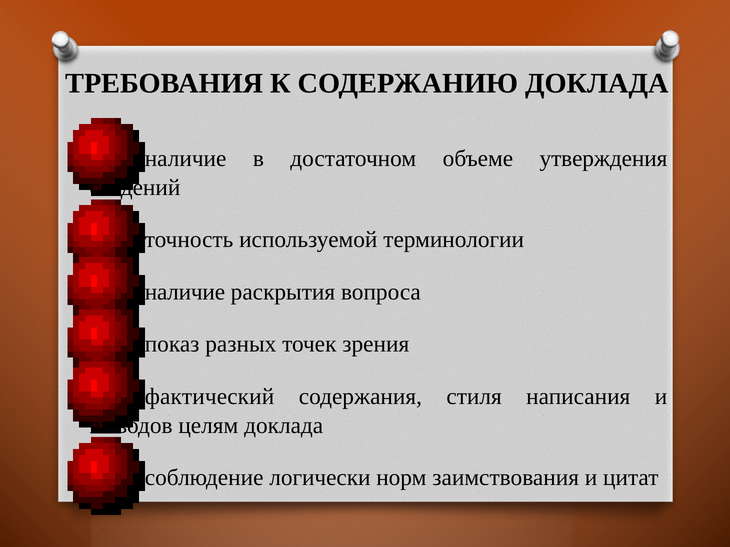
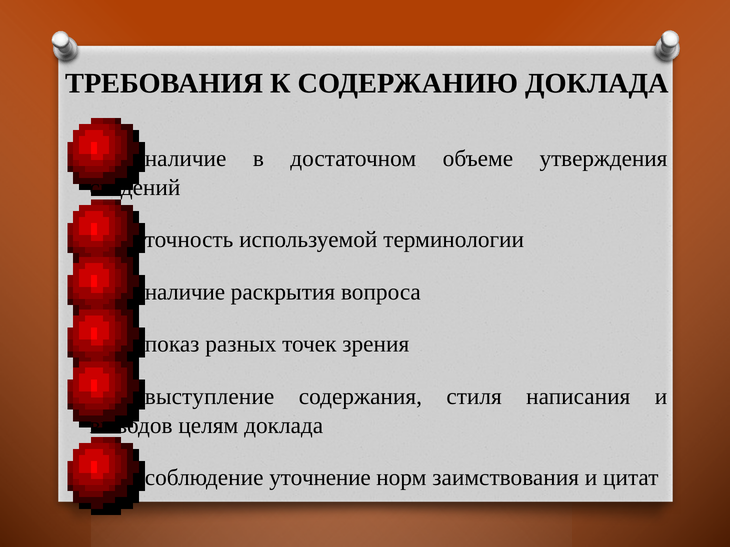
фактический: фактический -> выступление (210, 397)
логически: логически -> уточнение (320, 478)
